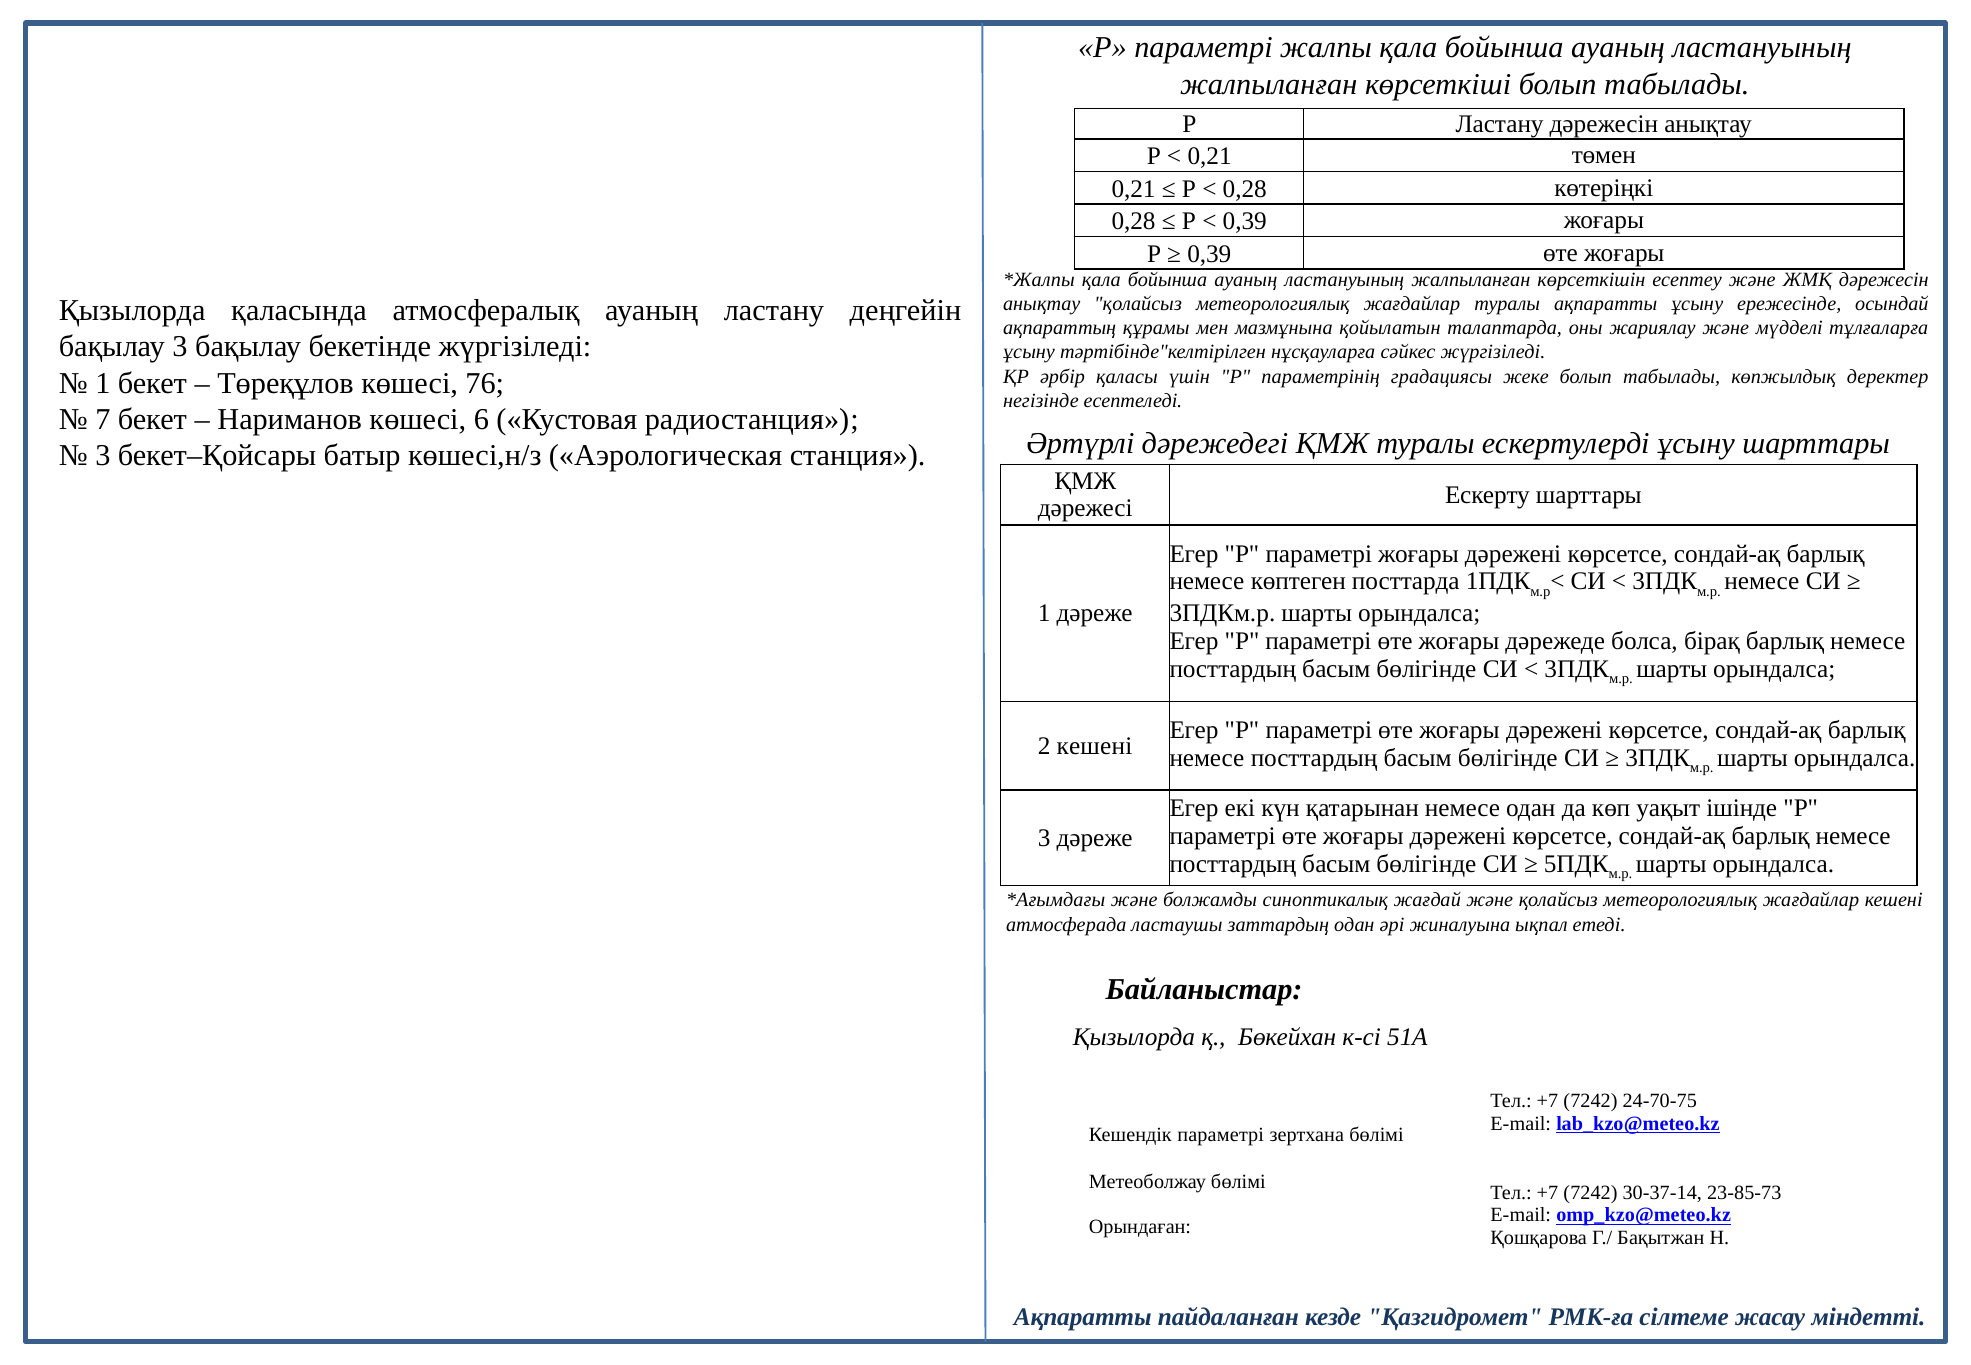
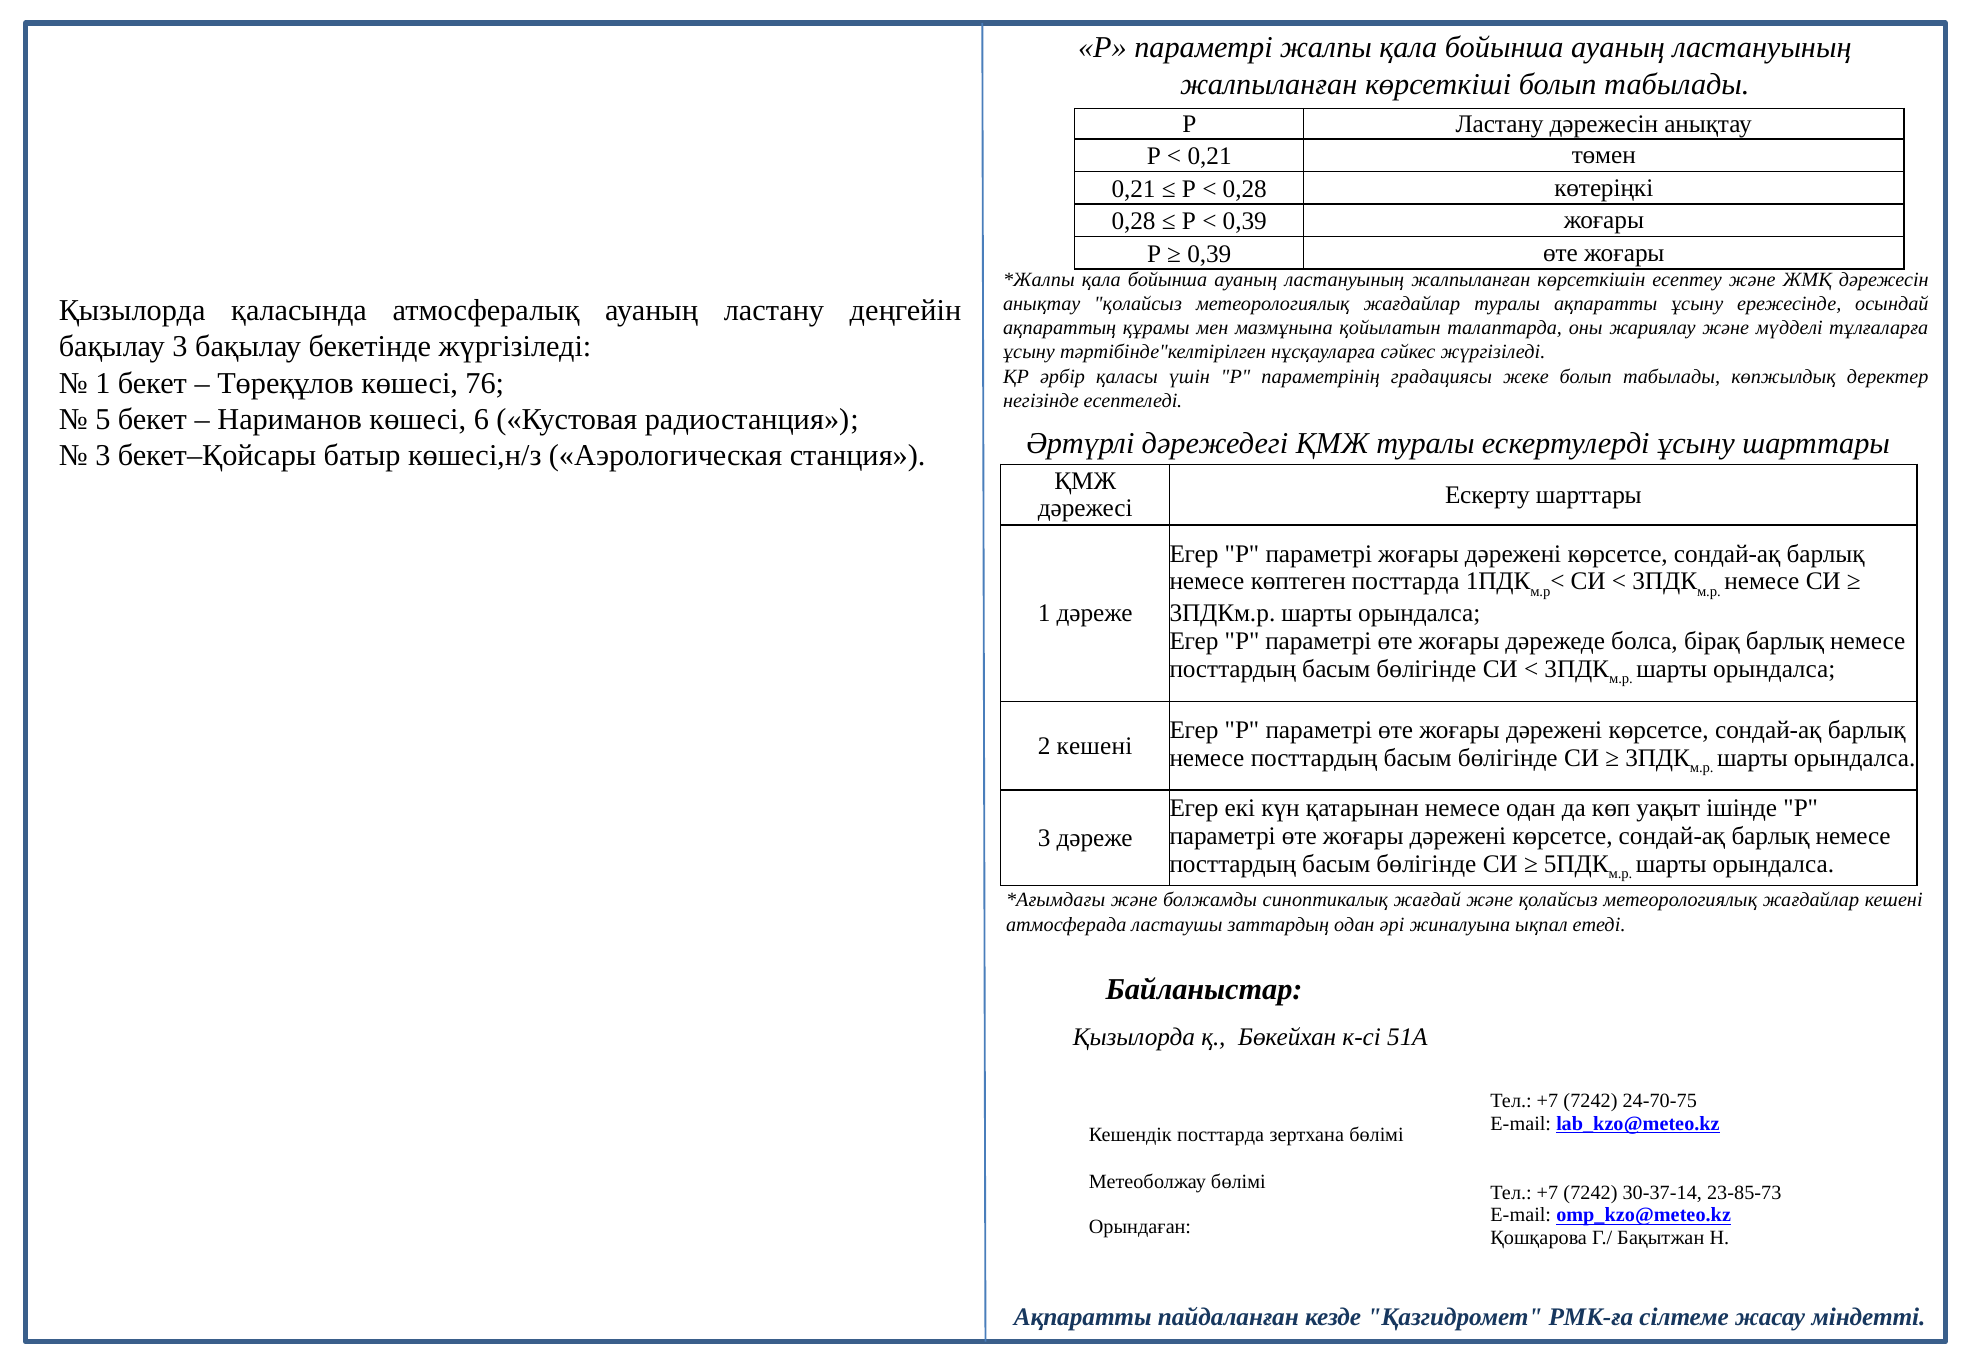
7: 7 -> 5 (103, 419)
Кешендік параметрі: параметрі -> посттарда (1221, 1134)
